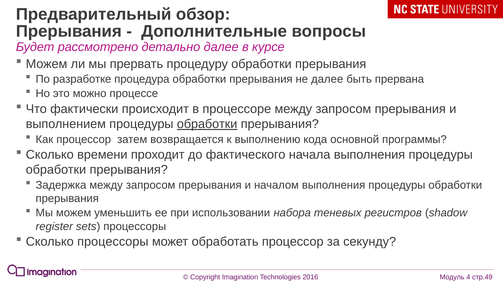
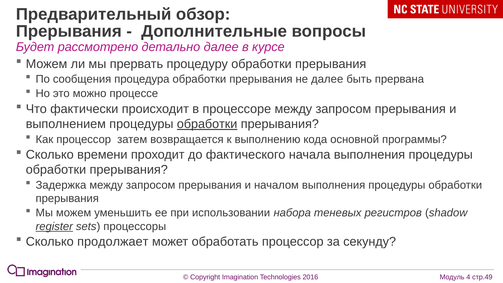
разработке: разработке -> сообщения (82, 79)
register underline: none -> present (54, 226)
Сколько процессоры: процессоры -> продолжает (113, 242)
